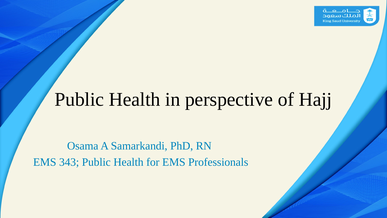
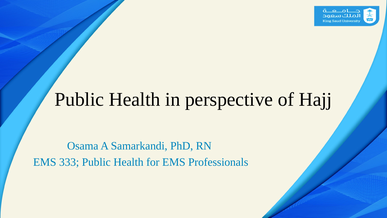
343: 343 -> 333 (69, 162)
